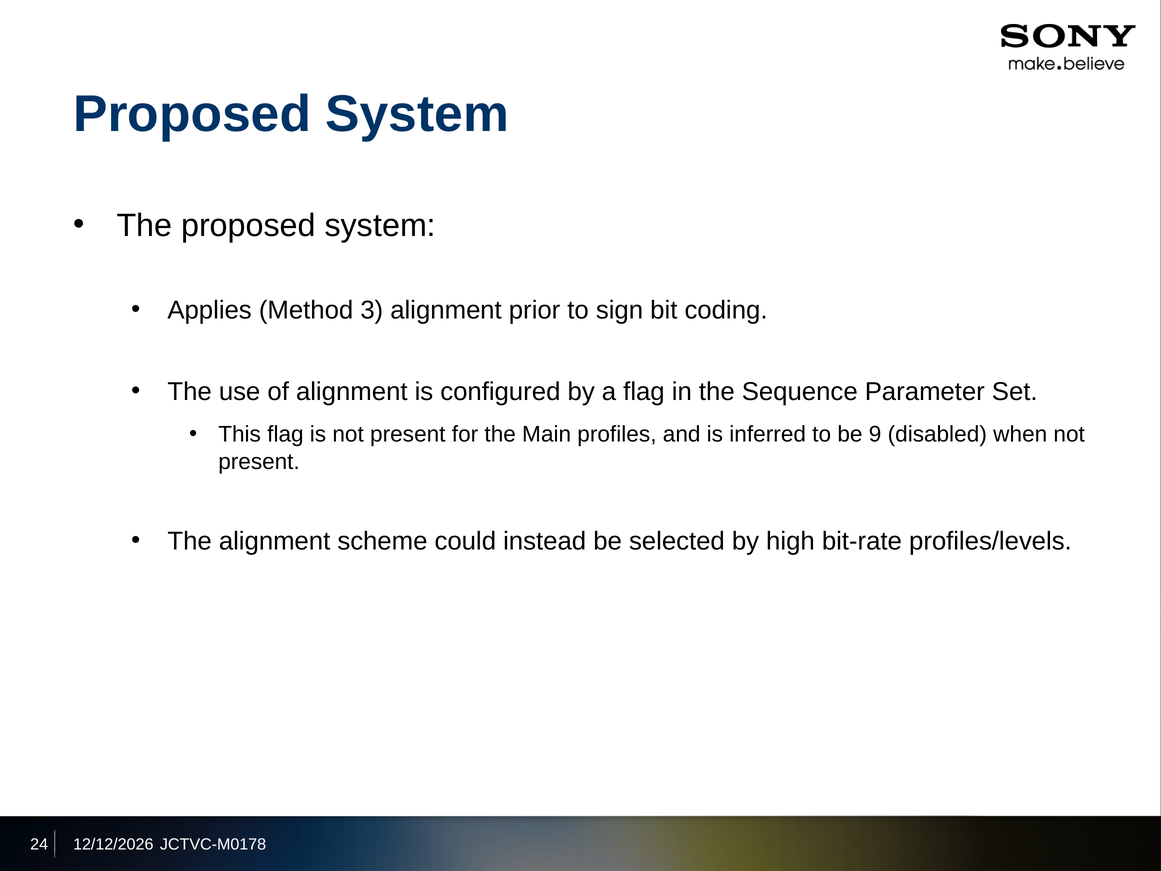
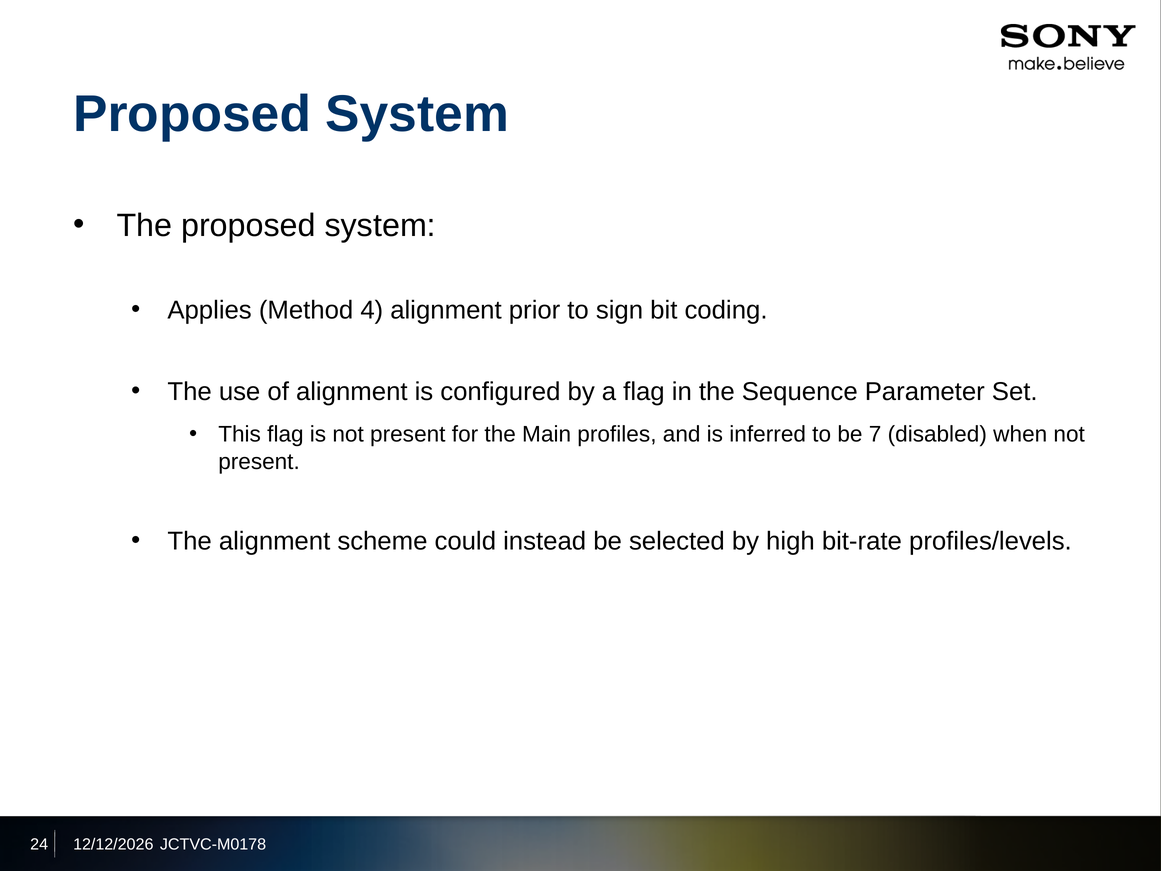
3: 3 -> 4 (372, 310)
9: 9 -> 7 (875, 434)
